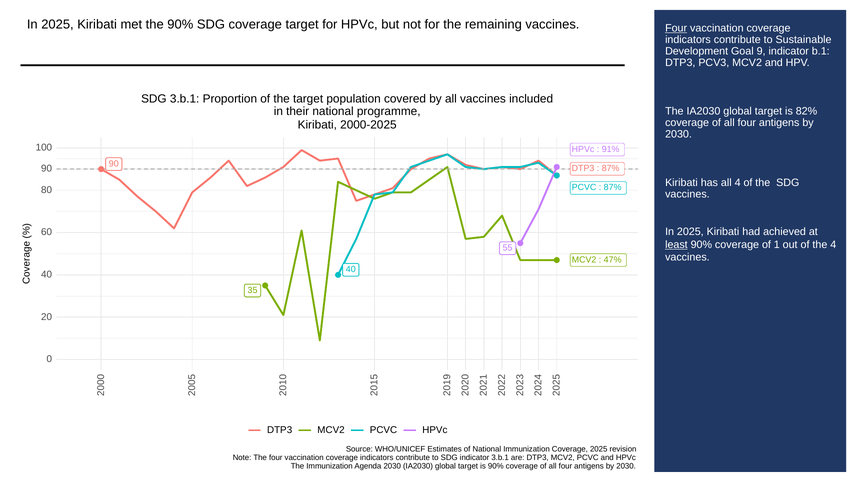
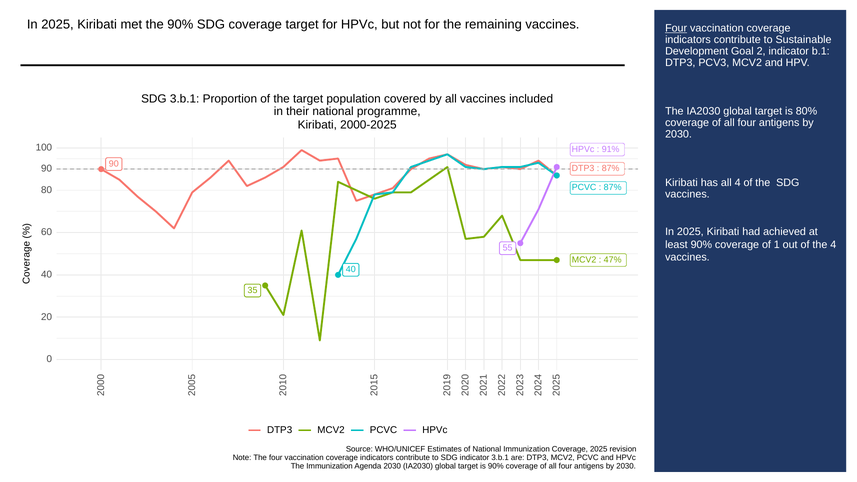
Goal 9: 9 -> 2 (761, 51)
82%: 82% -> 80% (806, 111)
least underline: present -> none (676, 245)
